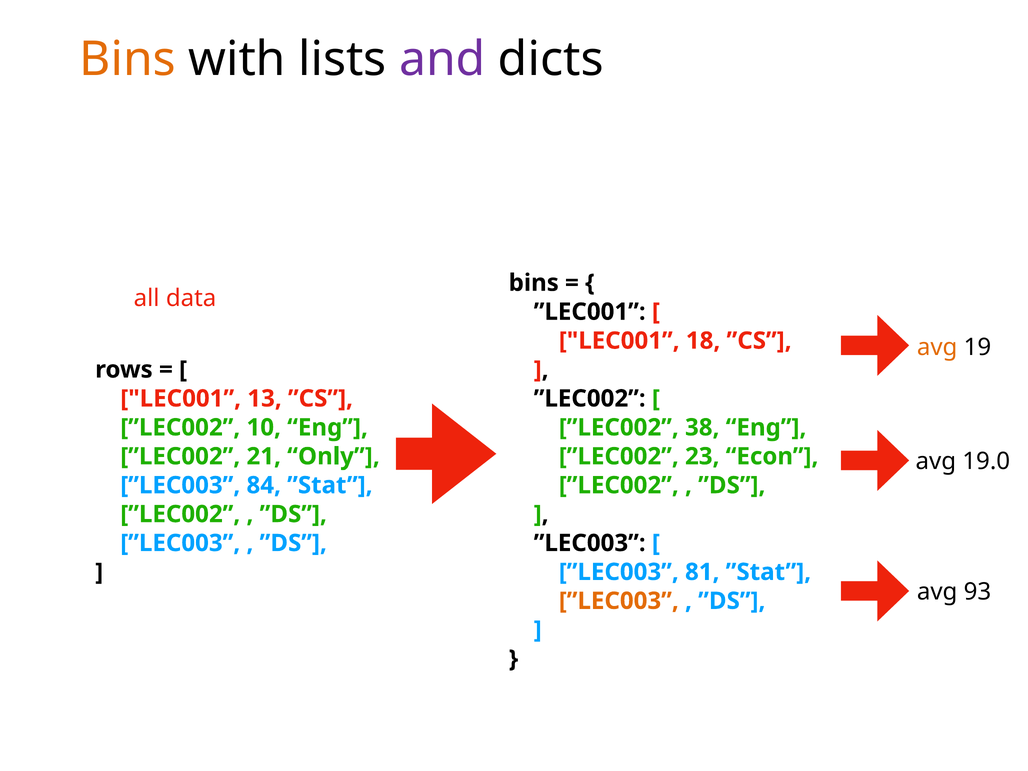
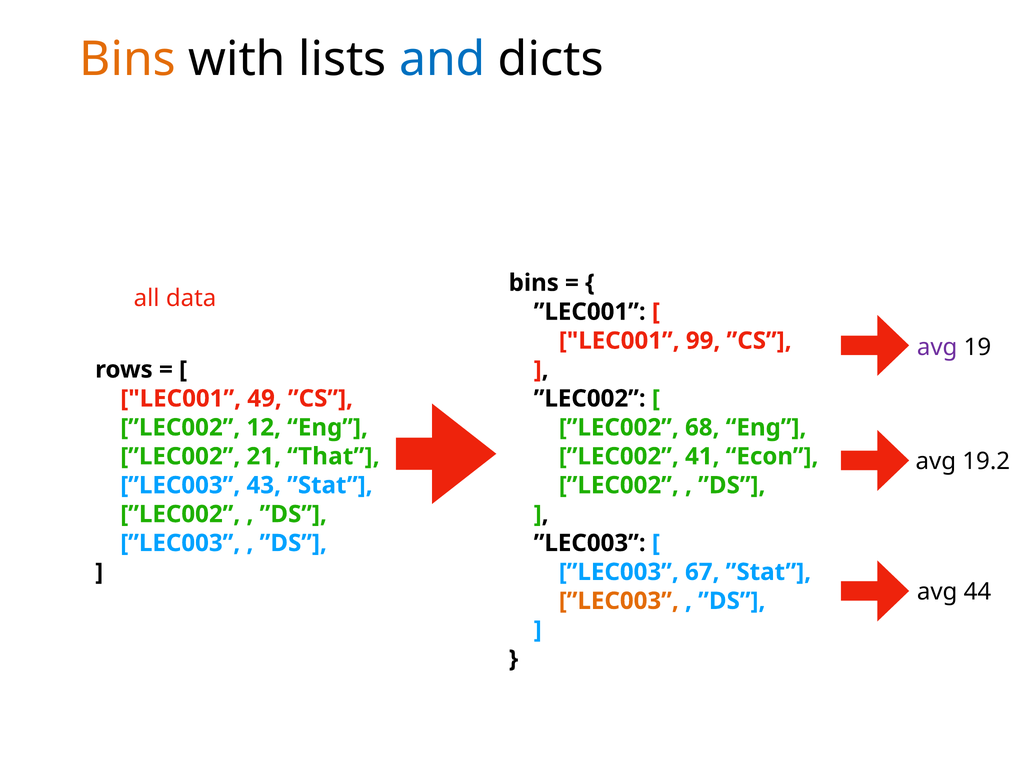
and colour: purple -> blue (442, 59)
18: 18 -> 99 (703, 341)
avg colour: orange -> purple (937, 347)
13: 13 -> 49 (265, 399)
10: 10 -> 12 (264, 427)
38: 38 -> 68 (702, 427)
Only: Only -> That (333, 456)
23: 23 -> 41 (702, 456)
19.0: 19.0 -> 19.2 (986, 462)
84: 84 -> 43 (264, 485)
81: 81 -> 67 (702, 572)
93: 93 -> 44 (977, 592)
